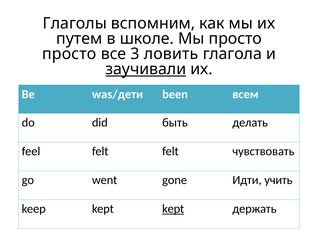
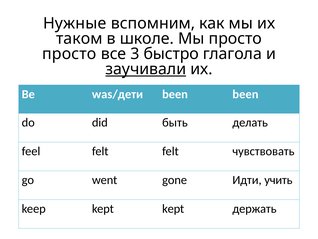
Глаголы: Глаголы -> Нужные (75, 23)
путем: путем -> таком (79, 38)
ловить: ловить -> быстро (171, 54)
been всем: всем -> been (245, 94)
kept underline: present -> none (173, 208)
